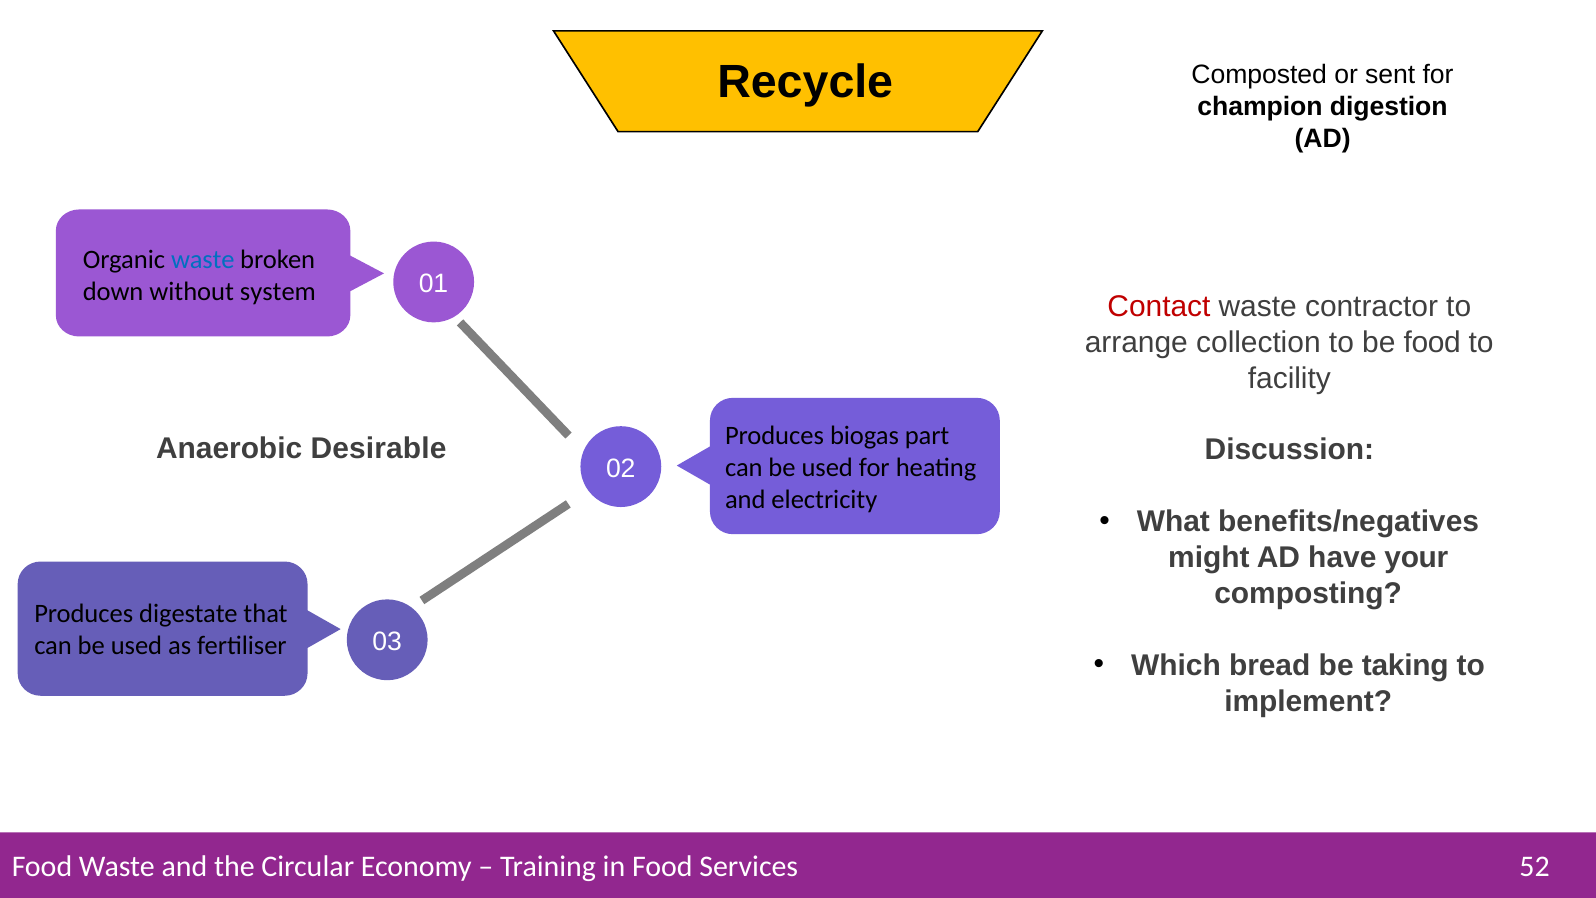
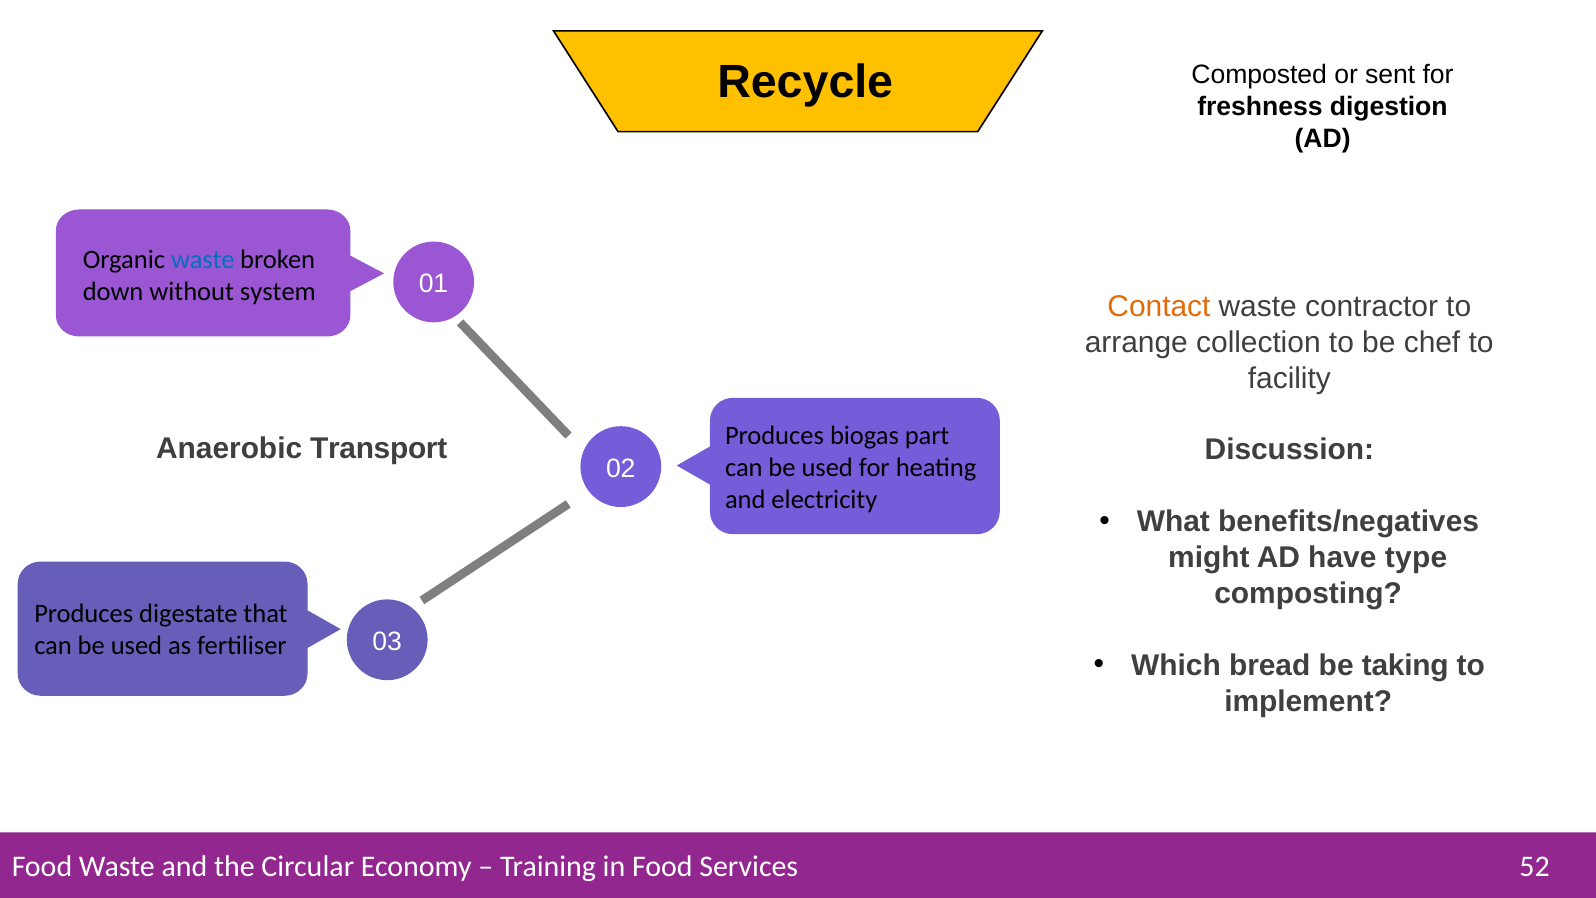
champion: champion -> freshness (1260, 107)
Contact colour: red -> orange (1159, 306)
be food: food -> chef (1432, 342)
Desirable: Desirable -> Transport (379, 449)
your: your -> type (1416, 558)
